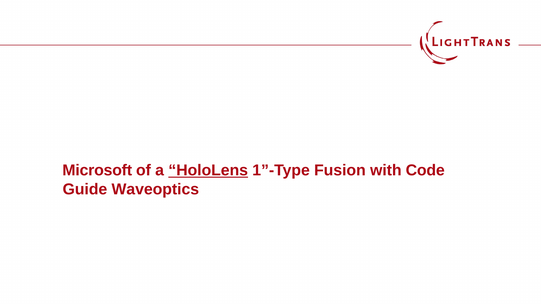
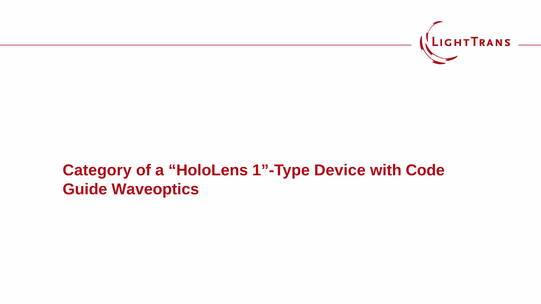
Microsoft: Microsoft -> Category (97, 171)
HoloLens underline: present -> none (208, 171)
Fusion: Fusion -> Device (340, 171)
